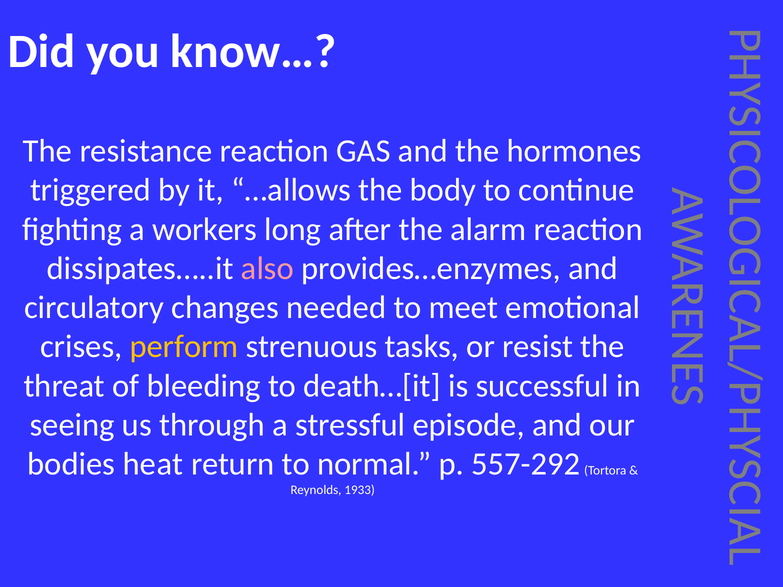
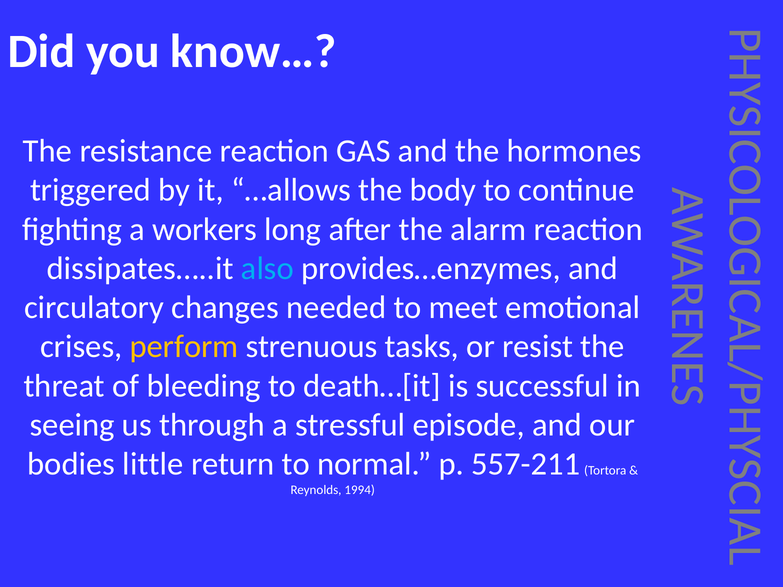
also colour: pink -> light blue (267, 268)
heat: heat -> little (153, 464)
557-292: 557-292 -> 557-211 (526, 464)
1933: 1933 -> 1994 (360, 490)
